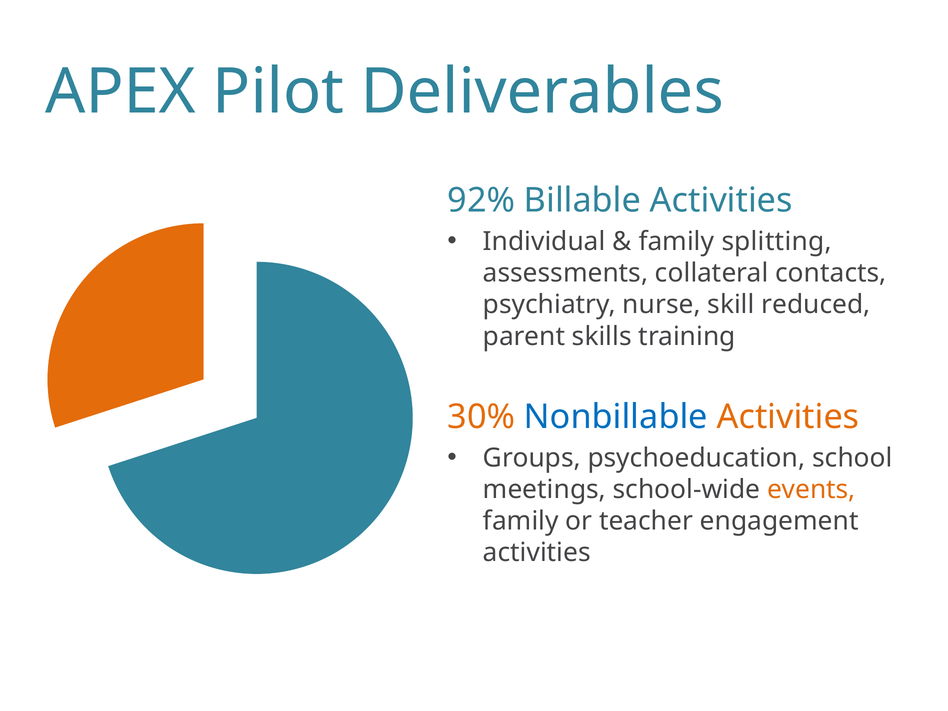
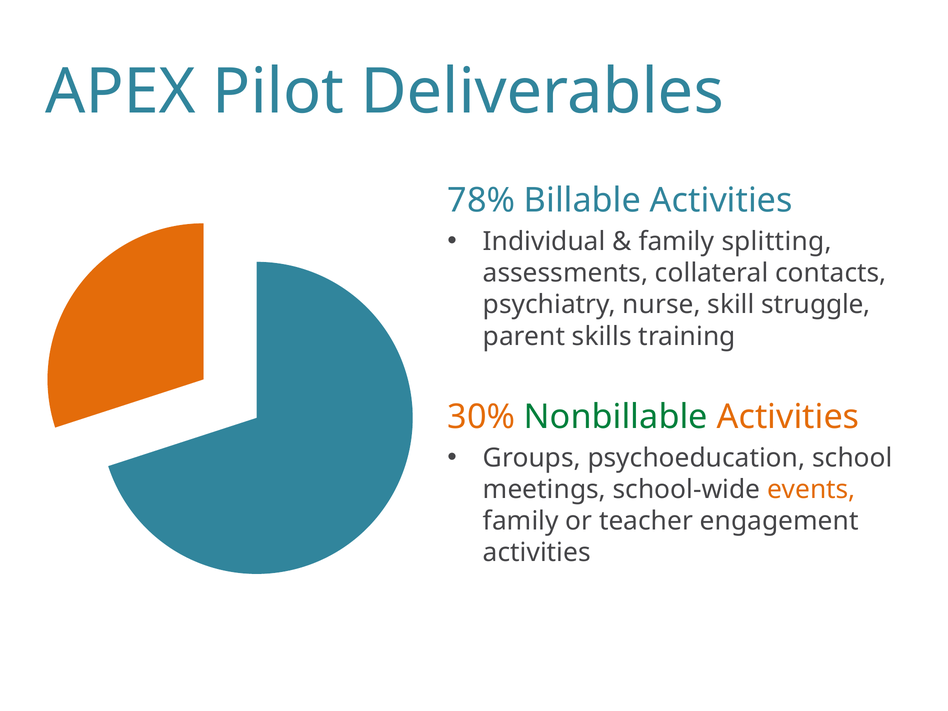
92%: 92% -> 78% (481, 200)
reduced: reduced -> struggle (816, 305)
Nonbillable colour: blue -> green (616, 417)
